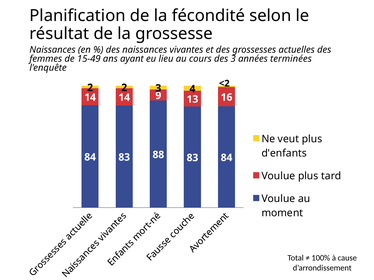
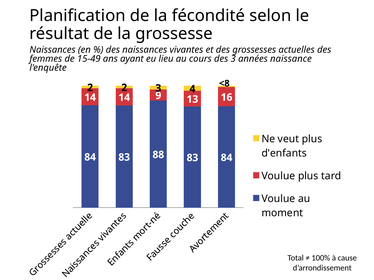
terminées: terminées -> naissance (291, 59)
<2: <2 -> <8 (224, 84)
